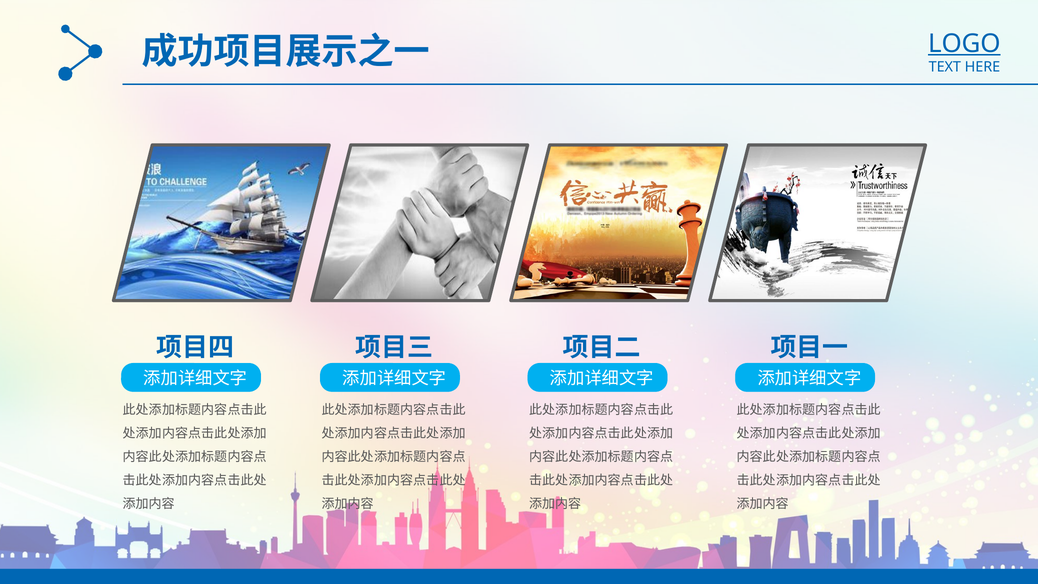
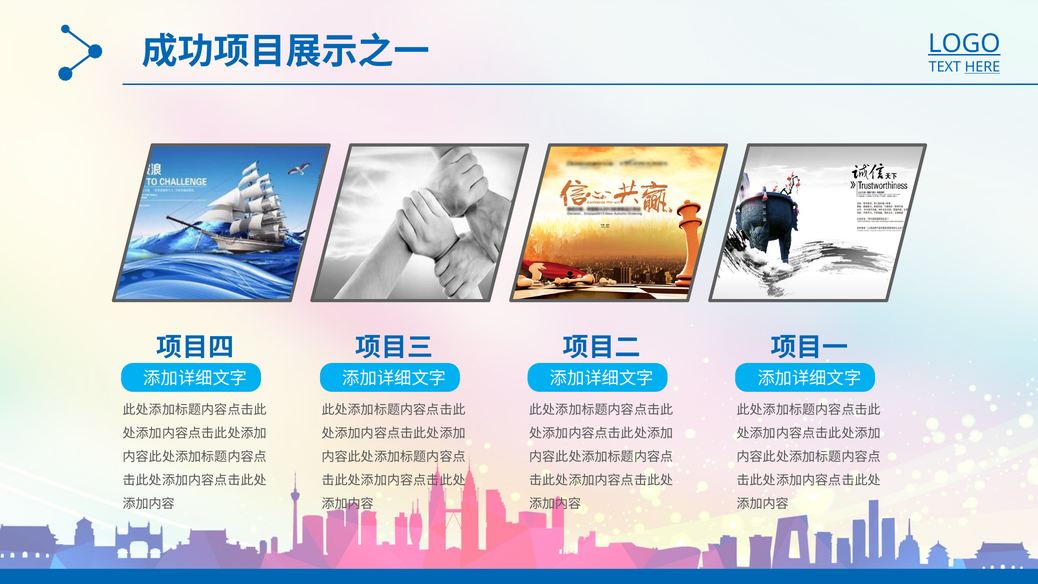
HERE underline: none -> present (982, 67)
